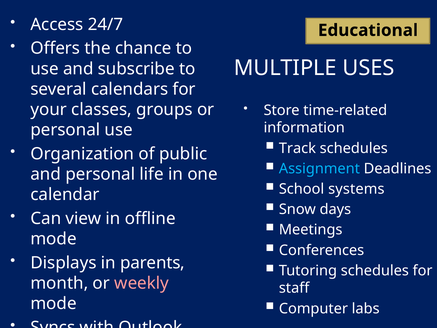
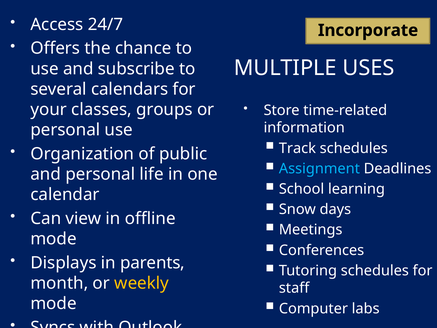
Educational: Educational -> Incorporate (368, 30)
systems: systems -> learning (356, 189)
weekly colour: pink -> yellow (142, 283)
